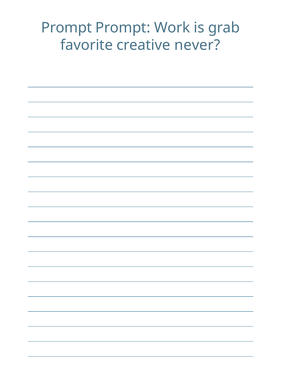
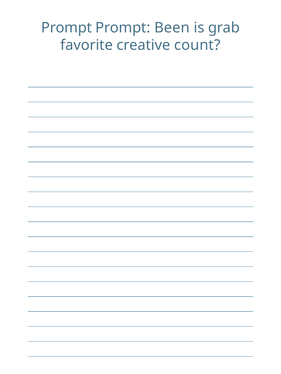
Work: Work -> Been (172, 28)
never: never -> count (197, 45)
